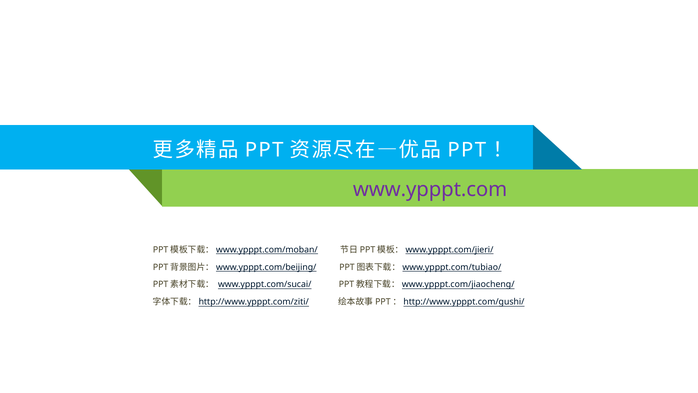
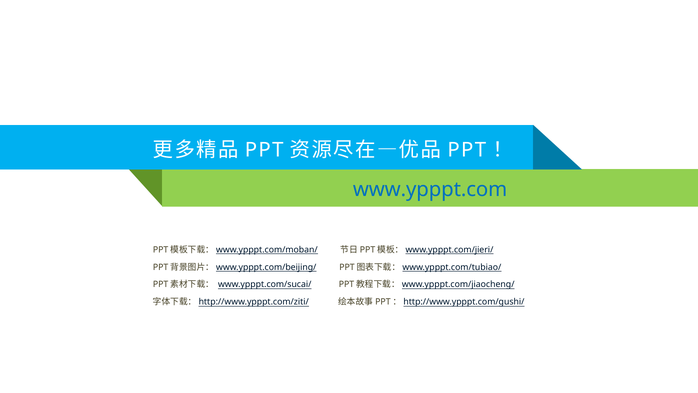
www.ypppt.com colour: purple -> blue (430, 189)
